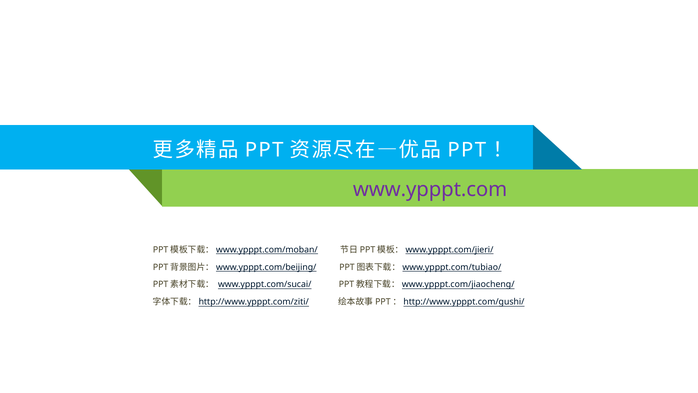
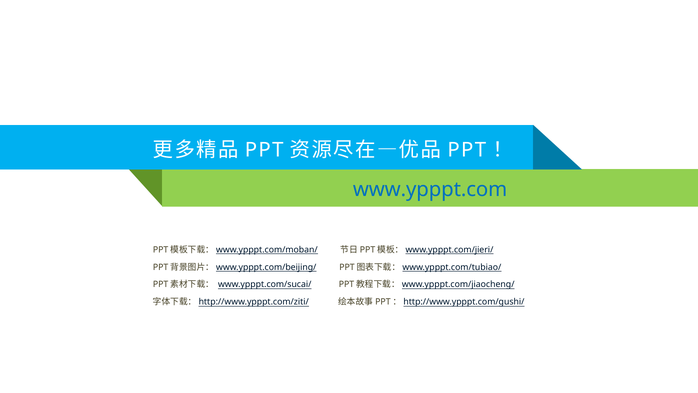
www.ypppt.com colour: purple -> blue (430, 189)
